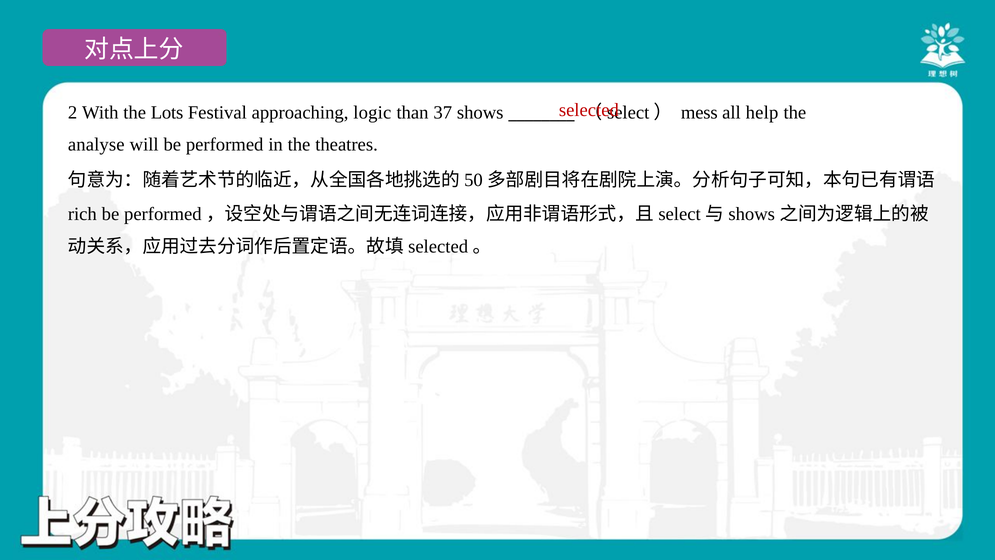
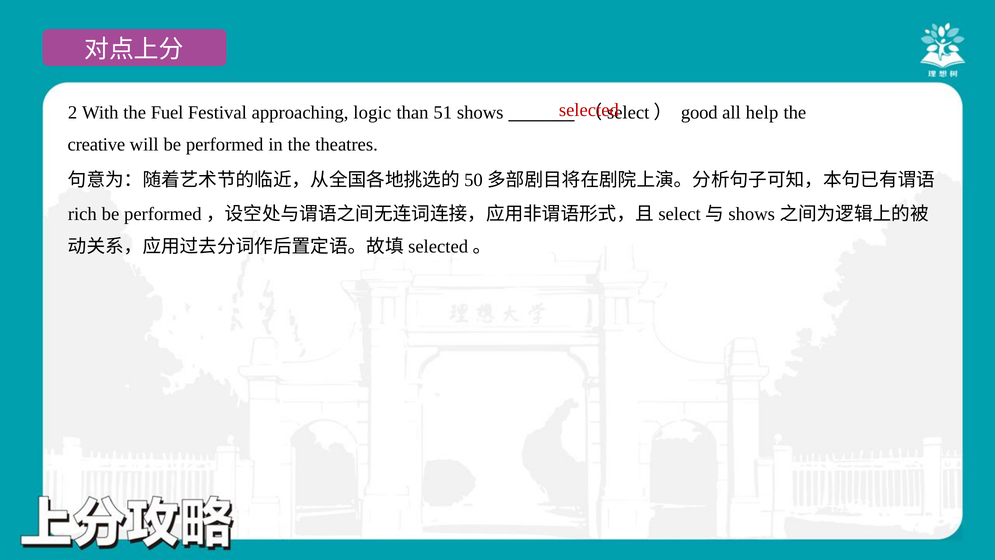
Lots: Lots -> Fuel (167, 112)
37: 37 -> 51 (443, 112)
mess: mess -> good (699, 112)
analyse: analyse -> creative (96, 144)
